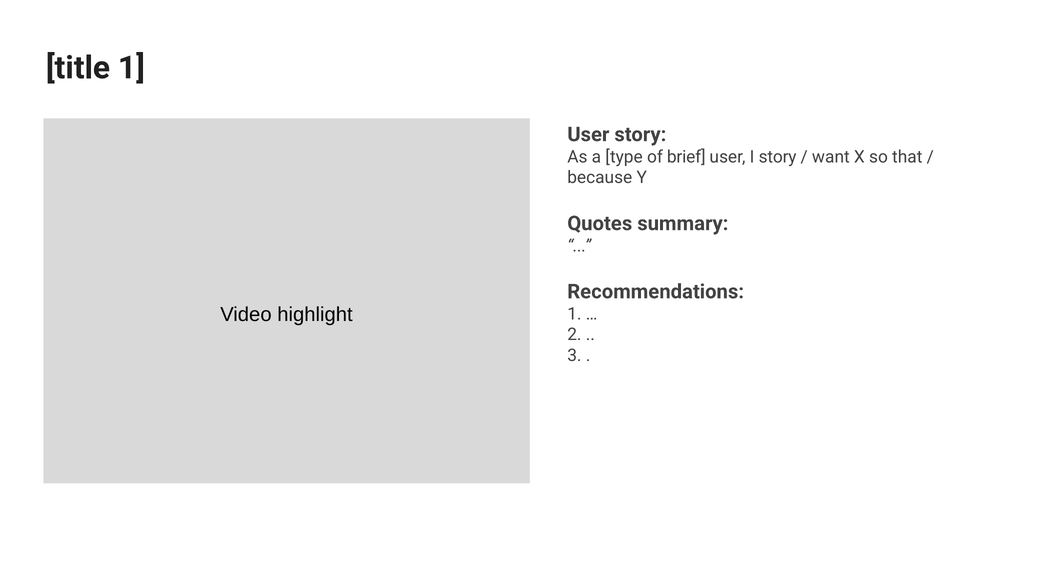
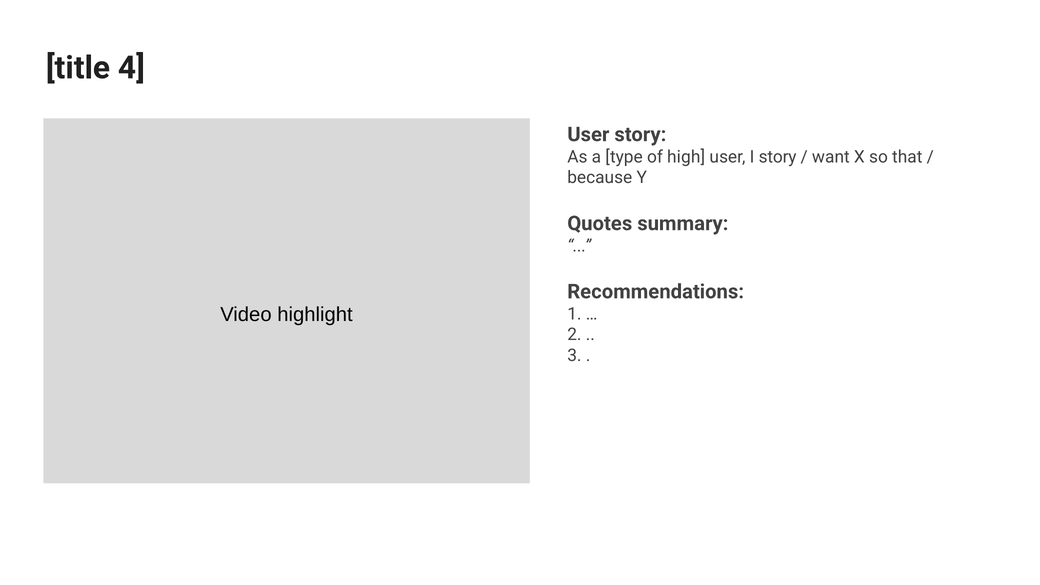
title 1: 1 -> 4 (131, 68)
brief: brief -> high (686, 157)
